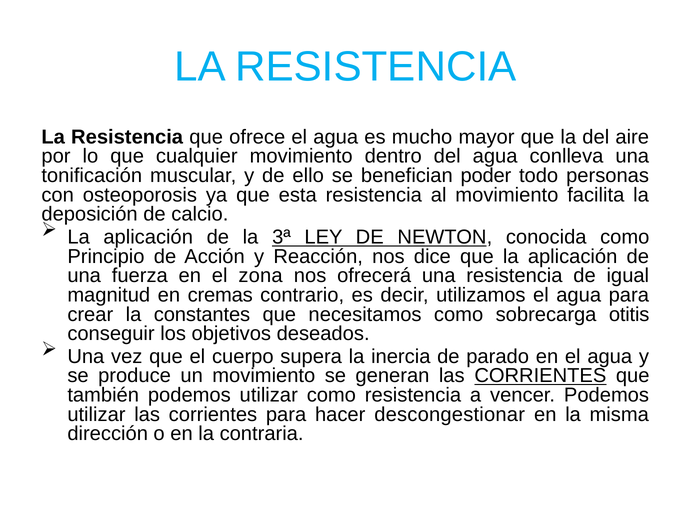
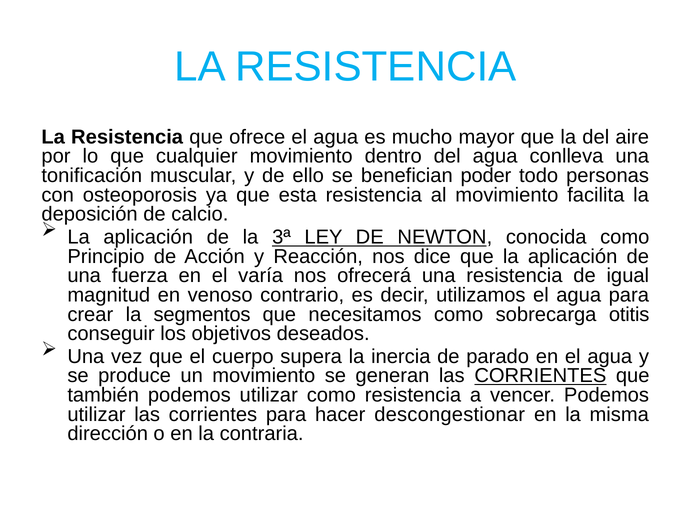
zona: zona -> varía (261, 276)
cremas: cremas -> venoso (220, 295)
constantes: constantes -> segmentos (202, 315)
